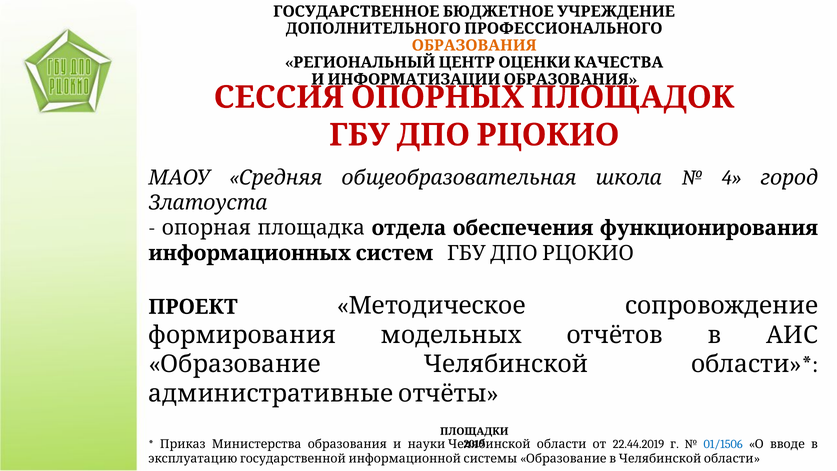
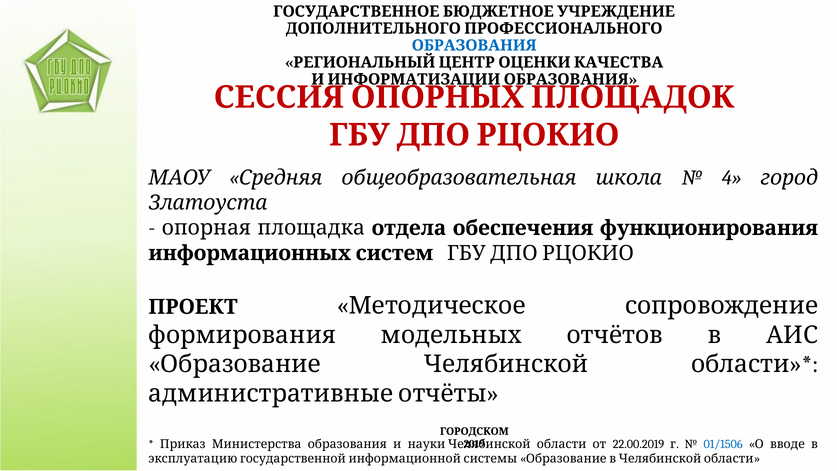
ОБРАЗОВАНИЯ colour: orange -> blue (474, 45)
ПЛОЩАДКИ: ПЛОЩАДКИ -> ГОРОДСКОМ (474, 431)
22.44.2019: 22.44.2019 -> 22.00.2019 (638, 444)
